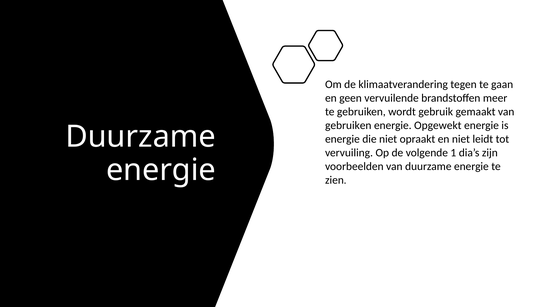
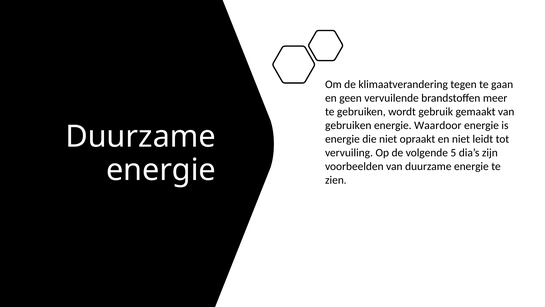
Opgewekt: Opgewekt -> Waardoor (438, 125)
1: 1 -> 5 (453, 152)
